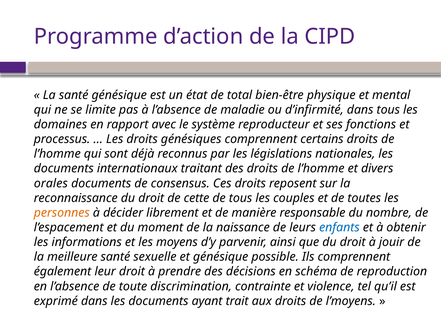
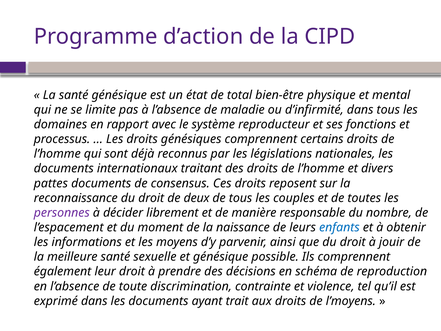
orales: orales -> pattes (51, 183)
cette: cette -> deux (197, 198)
personnes colour: orange -> purple (62, 213)
